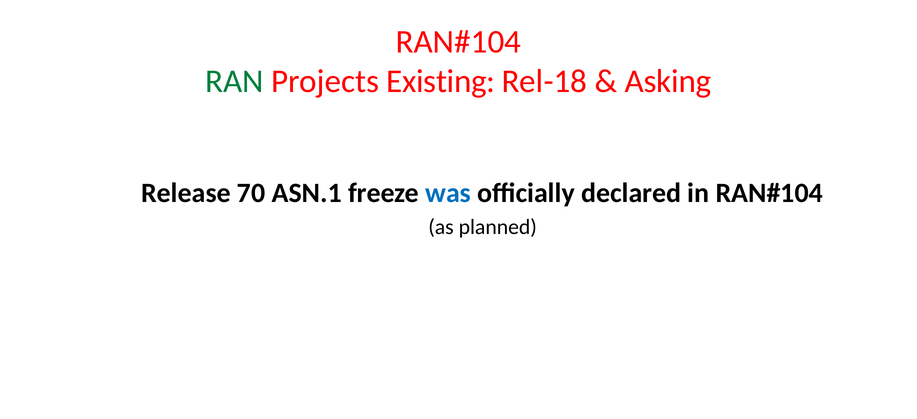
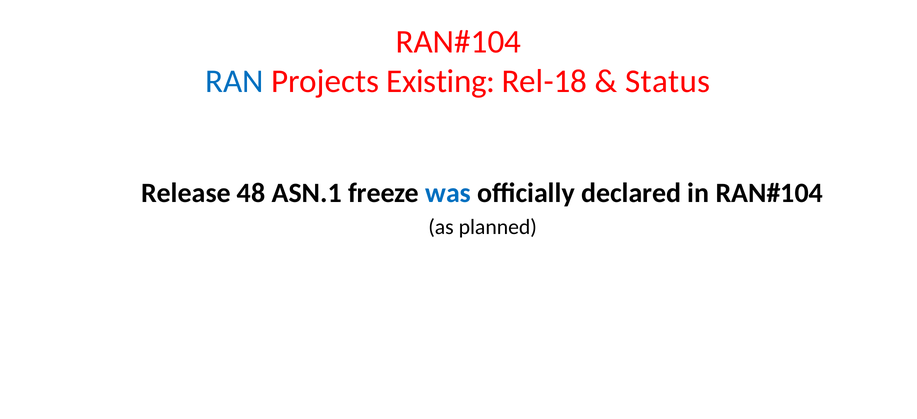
RAN colour: green -> blue (234, 81)
Asking: Asking -> Status (668, 81)
70: 70 -> 48 (251, 193)
